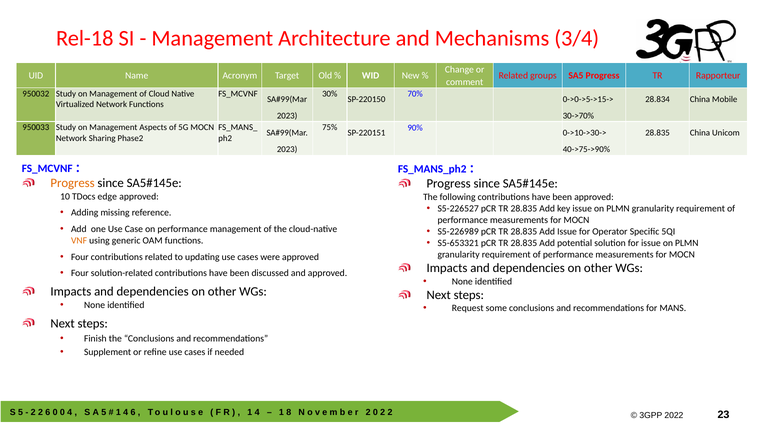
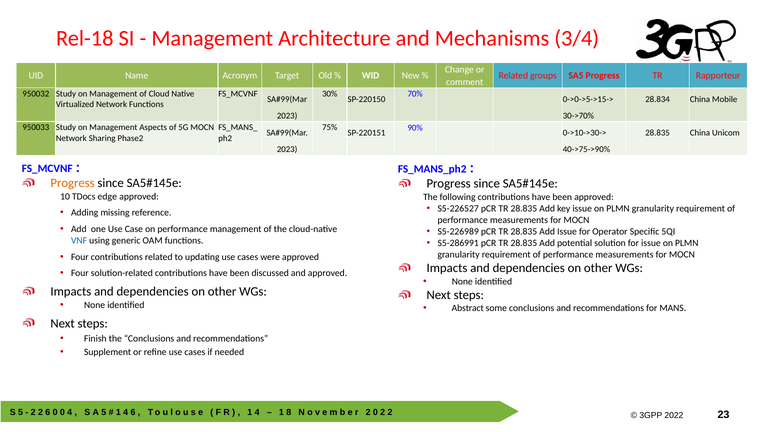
VNF colour: orange -> blue (79, 241)
S5-653321: S5-653321 -> S5-286991 (458, 243)
Request: Request -> Abstract (468, 308)
